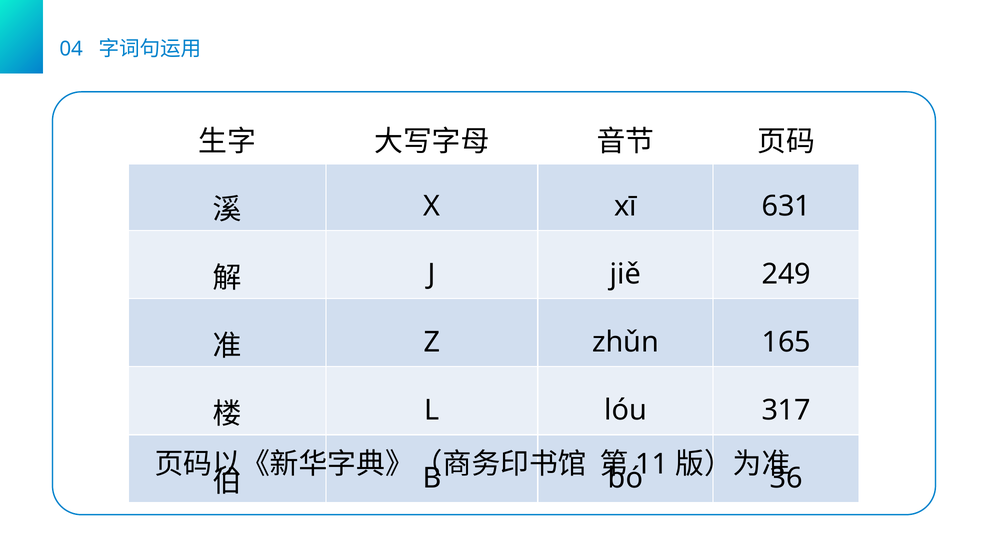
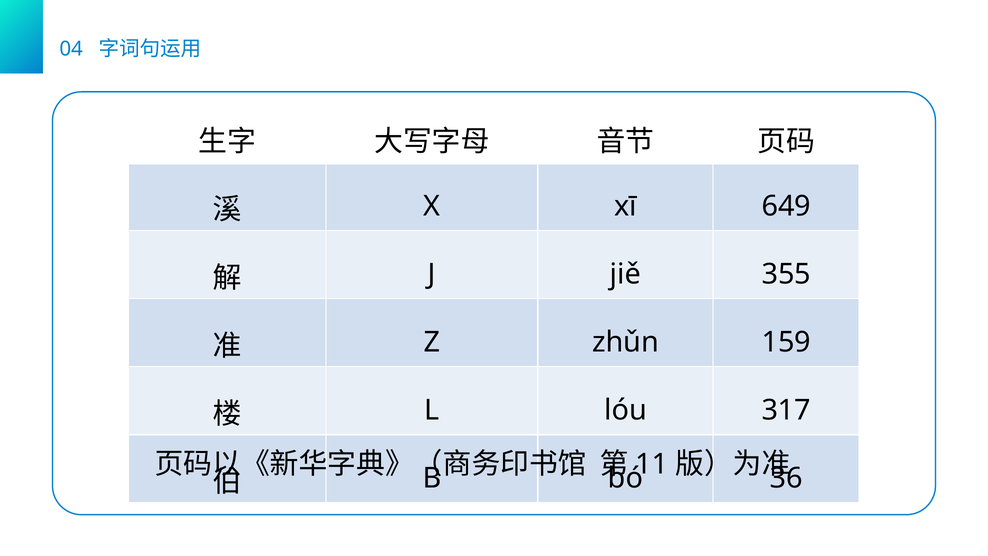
631: 631 -> 649 (786, 206)
249: 249 -> 355 (786, 274)
165: 165 -> 159 (786, 342)
